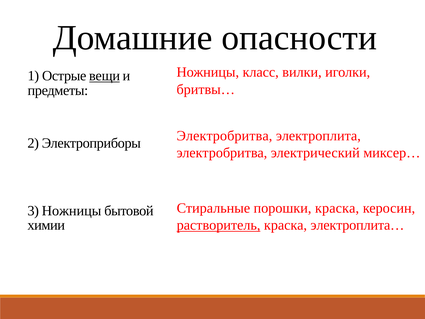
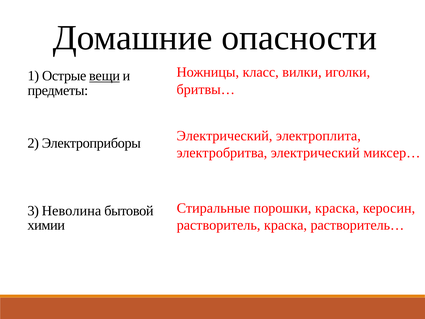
Электробритва: Электробритва -> Электрический (224, 136)
3 Ножницы: Ножницы -> Неволина (72, 211)
растворитель underline: present -> none (219, 225)
электроплита…: электроплита… -> растворитель… (357, 225)
